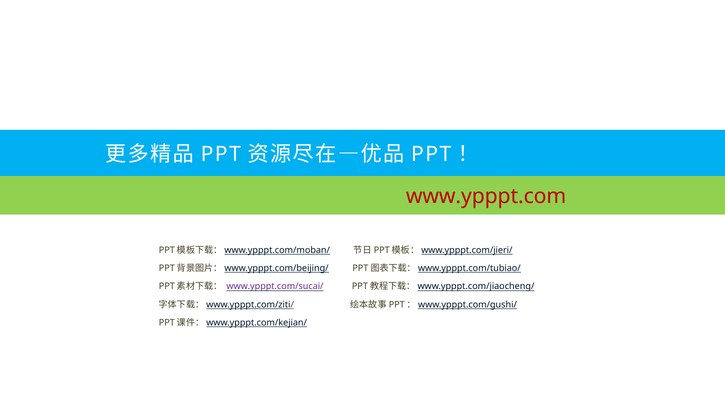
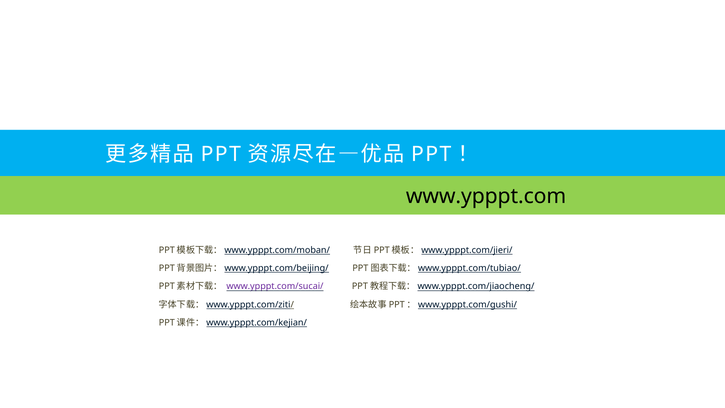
www.ypppt.com colour: red -> black (486, 196)
